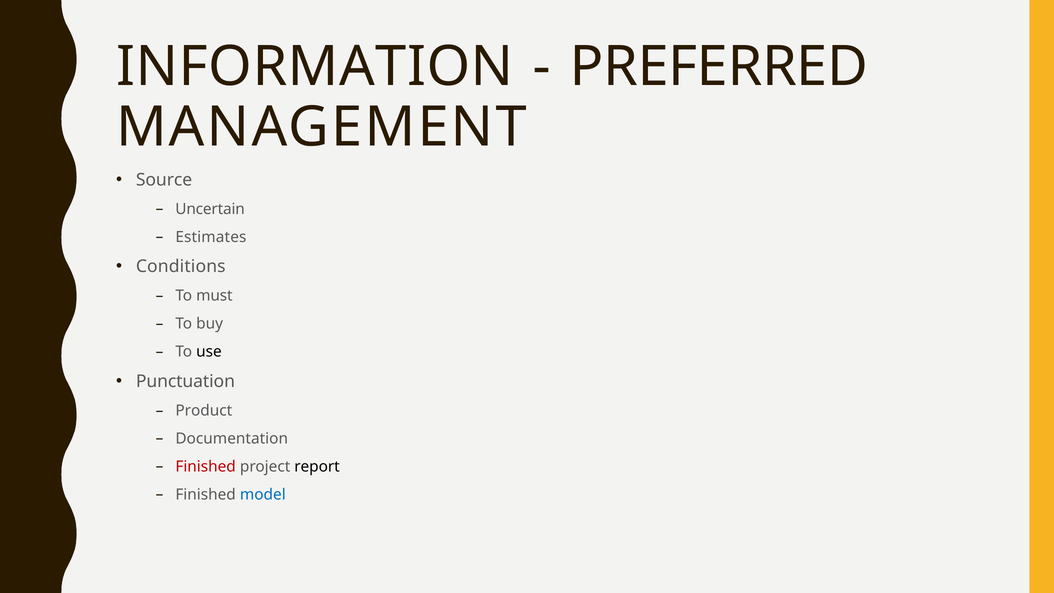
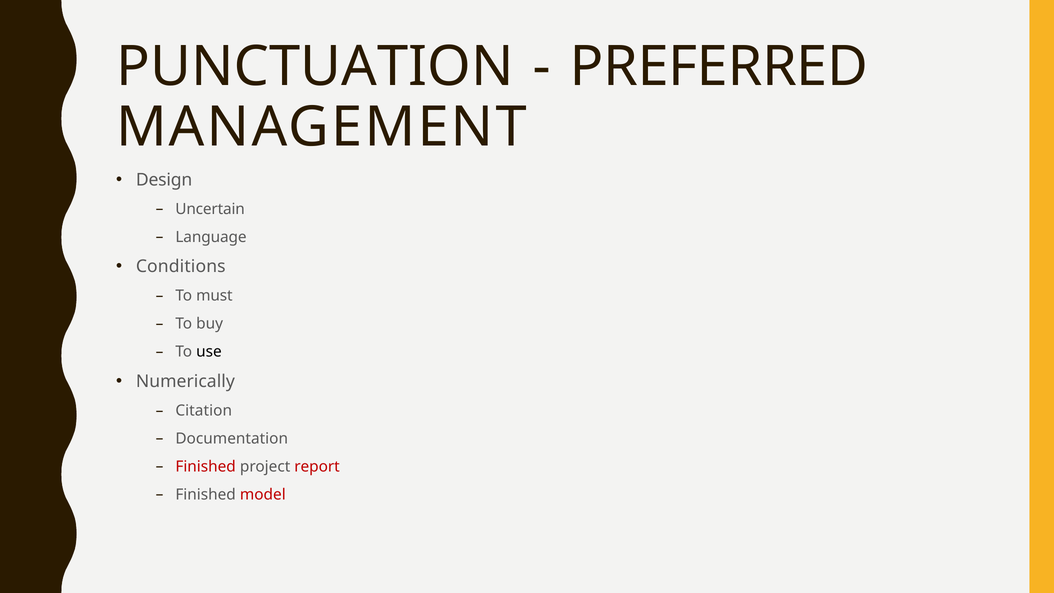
INFORMATION: INFORMATION -> PUNCTUATION (315, 67)
Source: Source -> Design (164, 180)
Estimates: Estimates -> Language (211, 237)
Punctuation: Punctuation -> Numerically (185, 381)
Product: Product -> Citation (204, 411)
report colour: black -> red (317, 467)
model colour: blue -> red (263, 494)
